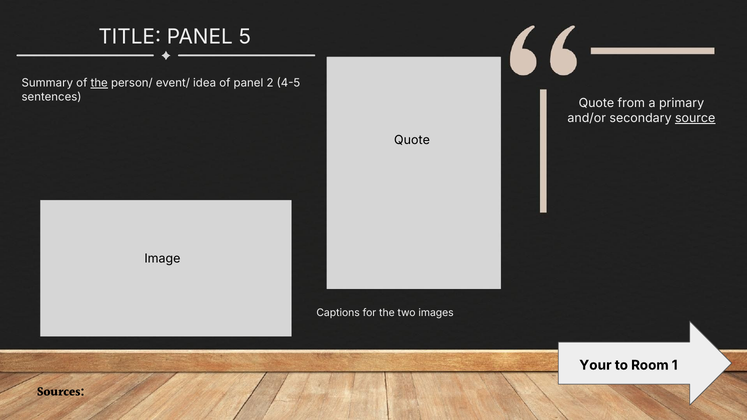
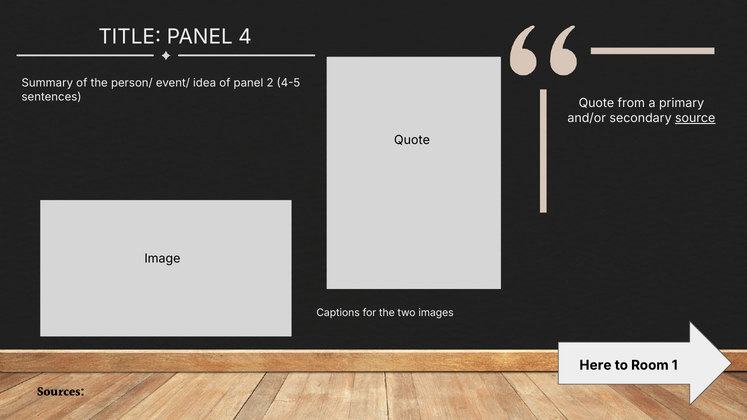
5: 5 -> 4 (245, 37)
the underline: present -> none (99, 83)
Your: Your -> Here (595, 365)
